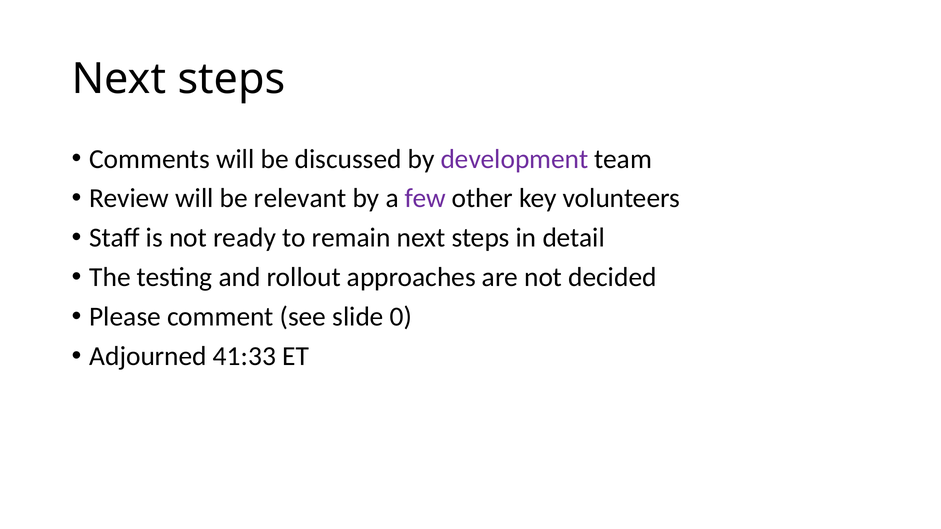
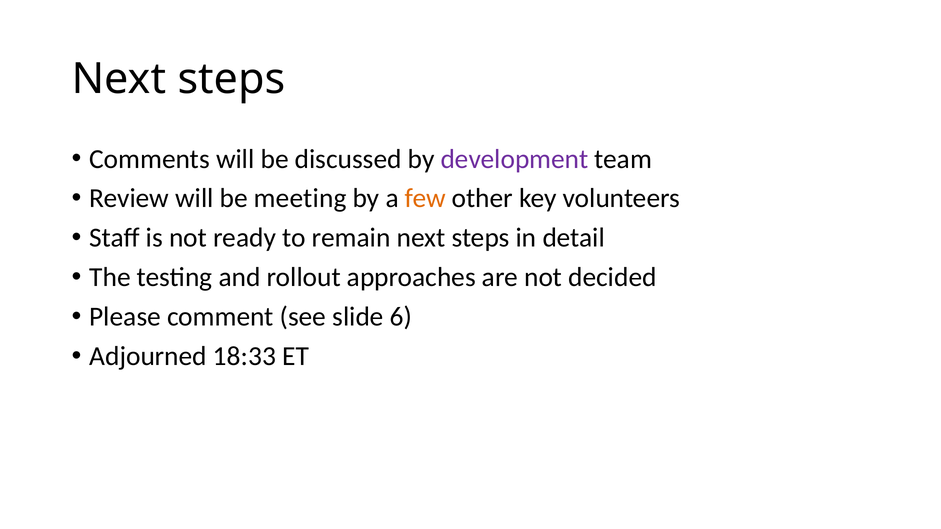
relevant: relevant -> meeting (300, 199)
few colour: purple -> orange (425, 199)
0: 0 -> 6 (401, 317)
41:33: 41:33 -> 18:33 (244, 356)
